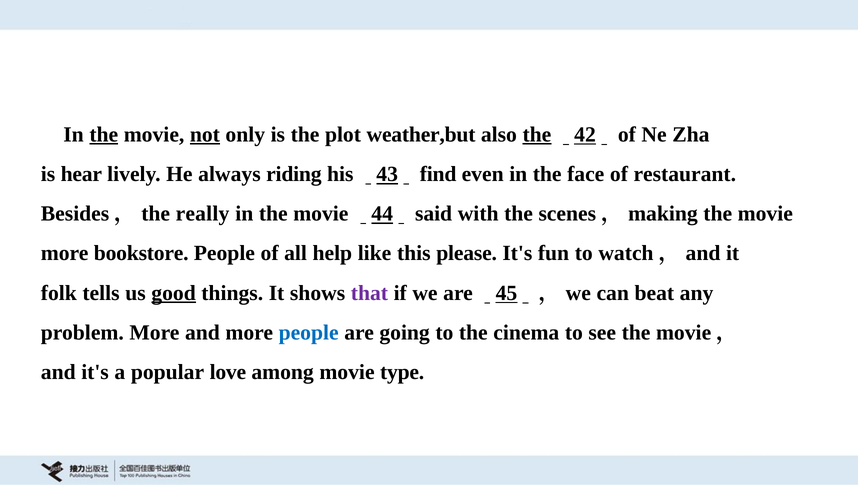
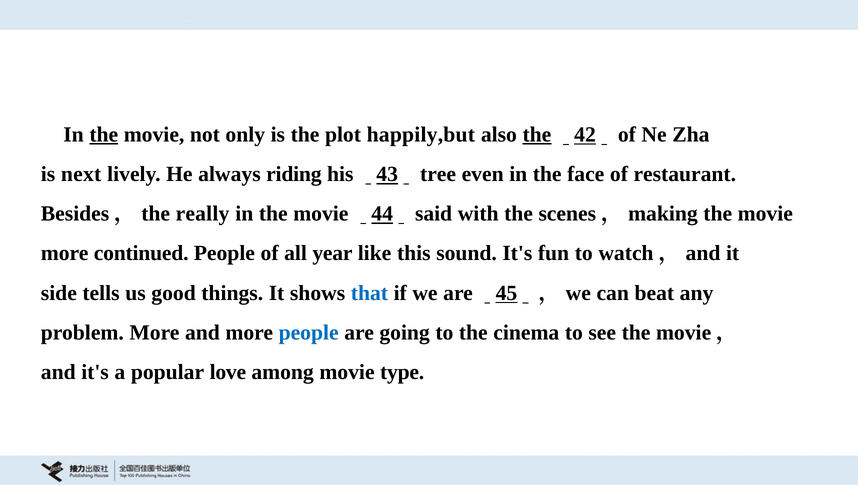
not underline: present -> none (205, 135)
weather,but: weather,but -> happily,but (421, 135)
hear: hear -> next (81, 174)
find: find -> tree (438, 174)
bookstore: bookstore -> continued (141, 253)
help: help -> year (332, 253)
please: please -> sound (467, 253)
folk: folk -> side (59, 293)
good underline: present -> none (174, 293)
that colour: purple -> blue (369, 293)
